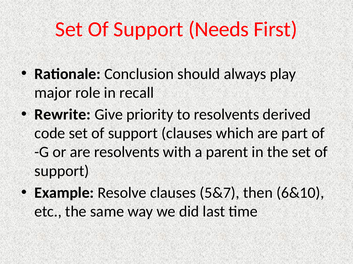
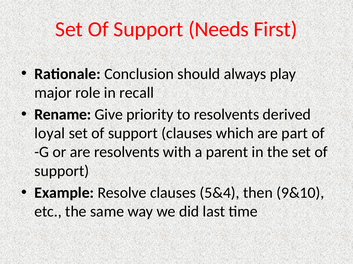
Rewrite: Rewrite -> Rename (63, 115)
code: code -> loyal (50, 134)
5&7: 5&7 -> 5&4 (220, 193)
6&10: 6&10 -> 9&10 (300, 193)
